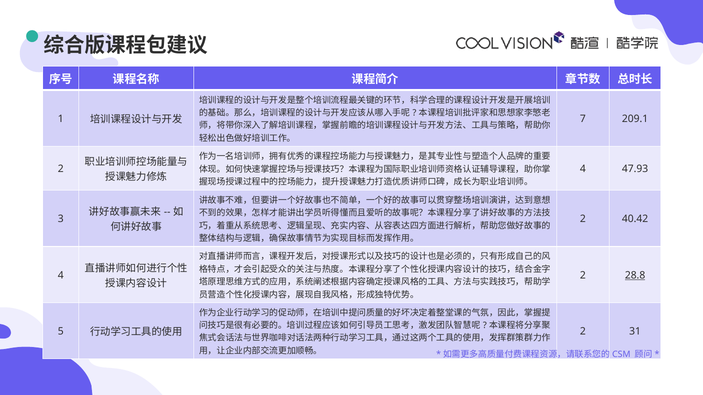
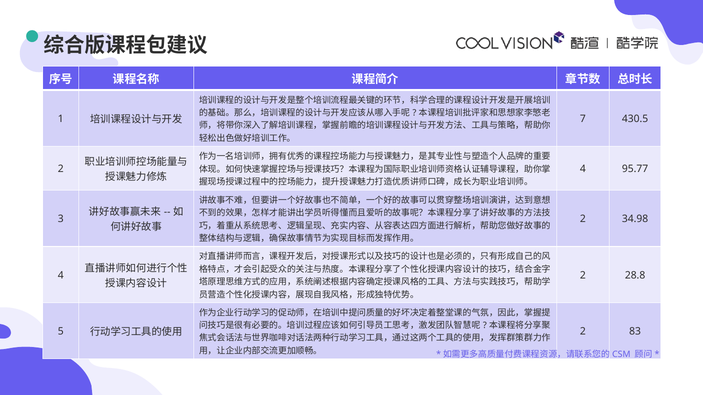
209.1: 209.1 -> 430.5 (635, 119)
47.93: 47.93 -> 95.77 (635, 169)
40.42: 40.42 -> 34.98 (635, 219)
28.8 underline: present -> none (635, 276)
31: 31 -> 83 (635, 332)
